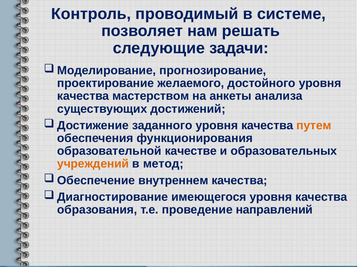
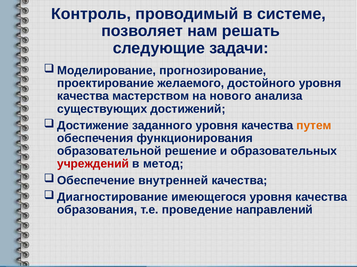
анкеты: анкеты -> нового (230, 96)
качестве: качестве -> решение (191, 151)
учреждений colour: orange -> red (93, 164)
внутреннем: внутреннем -> внутренней (173, 181)
